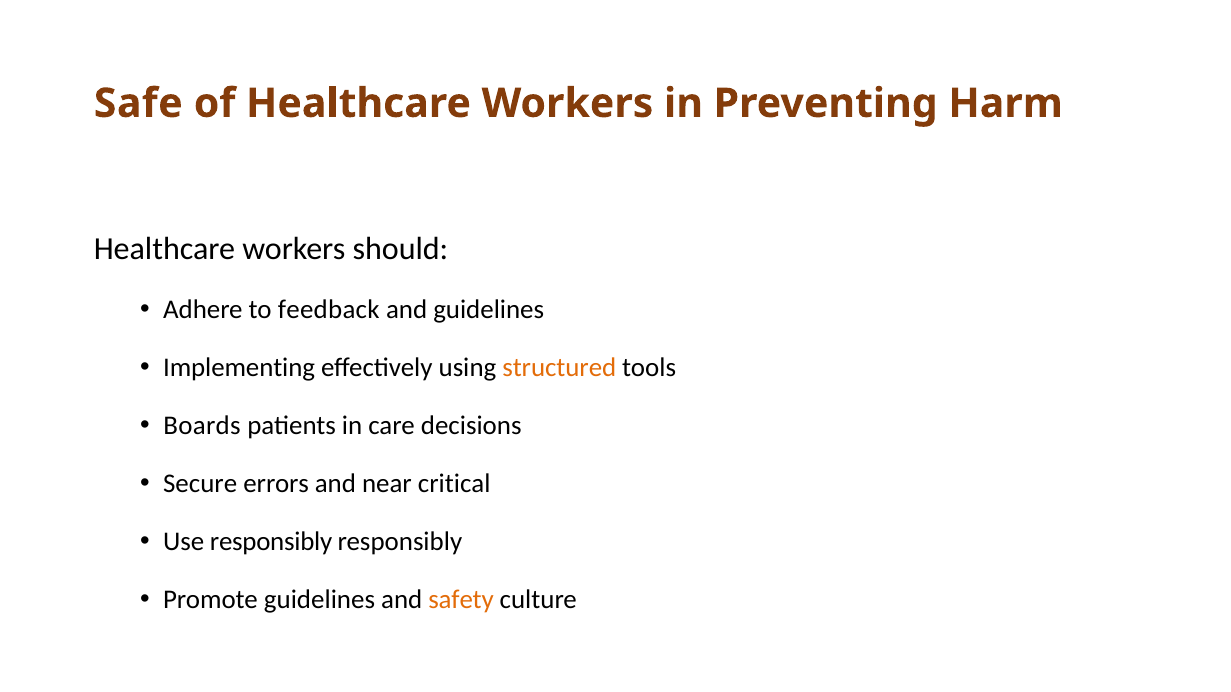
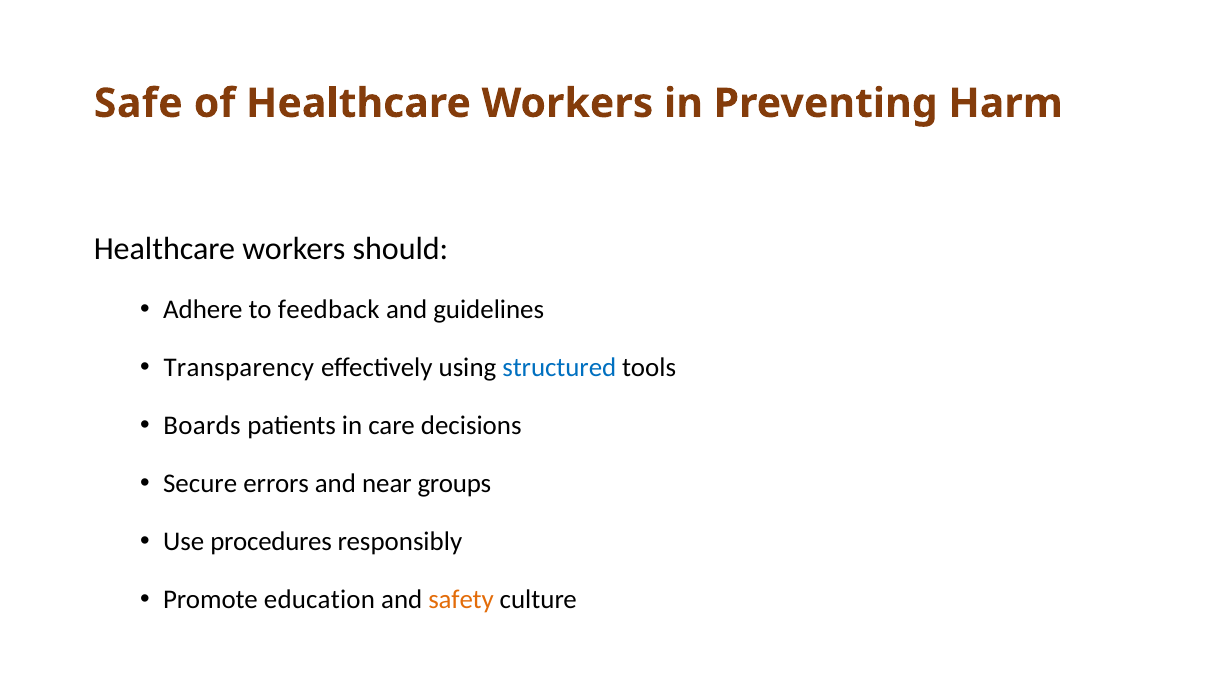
Implementing: Implementing -> Transparency (239, 368)
structured colour: orange -> blue (559, 368)
critical: critical -> groups (454, 484)
Use responsibly: responsibly -> procedures (271, 542)
Promote guidelines: guidelines -> education (319, 600)
